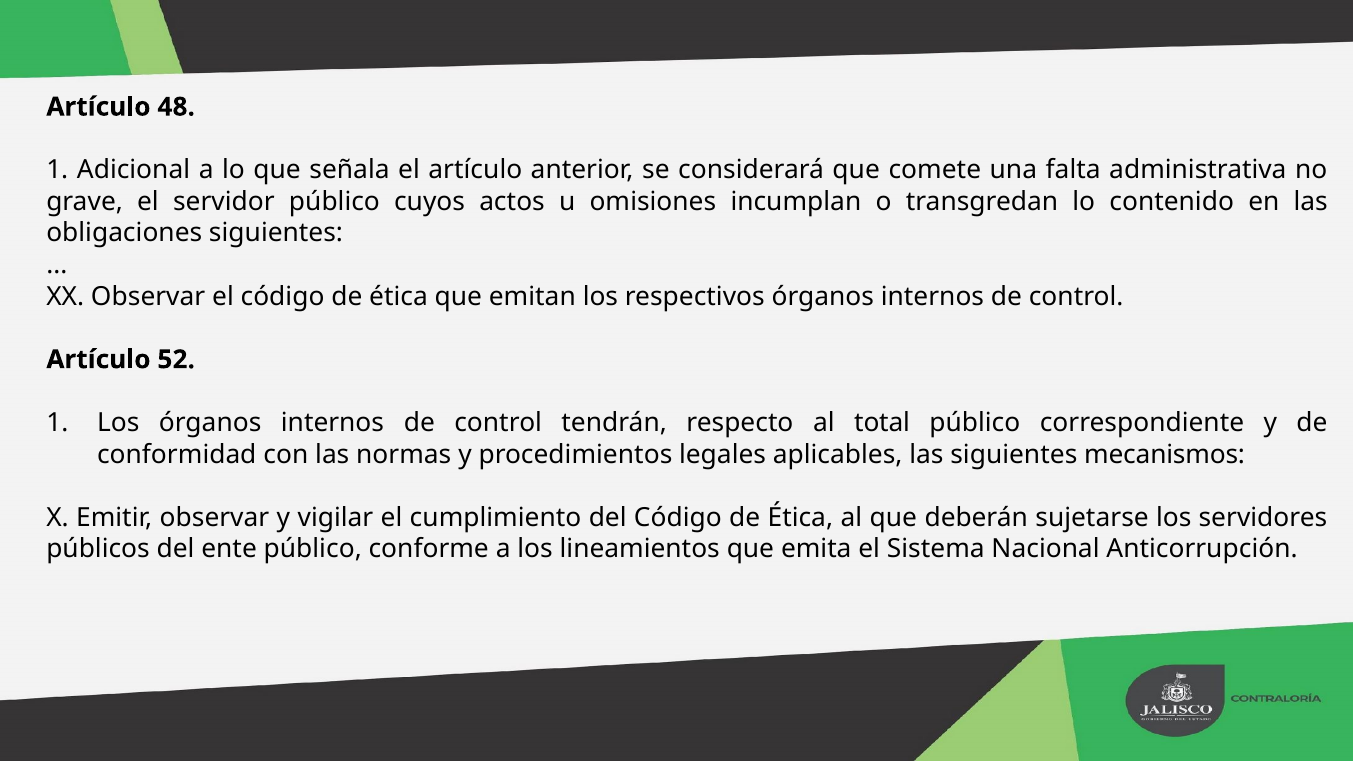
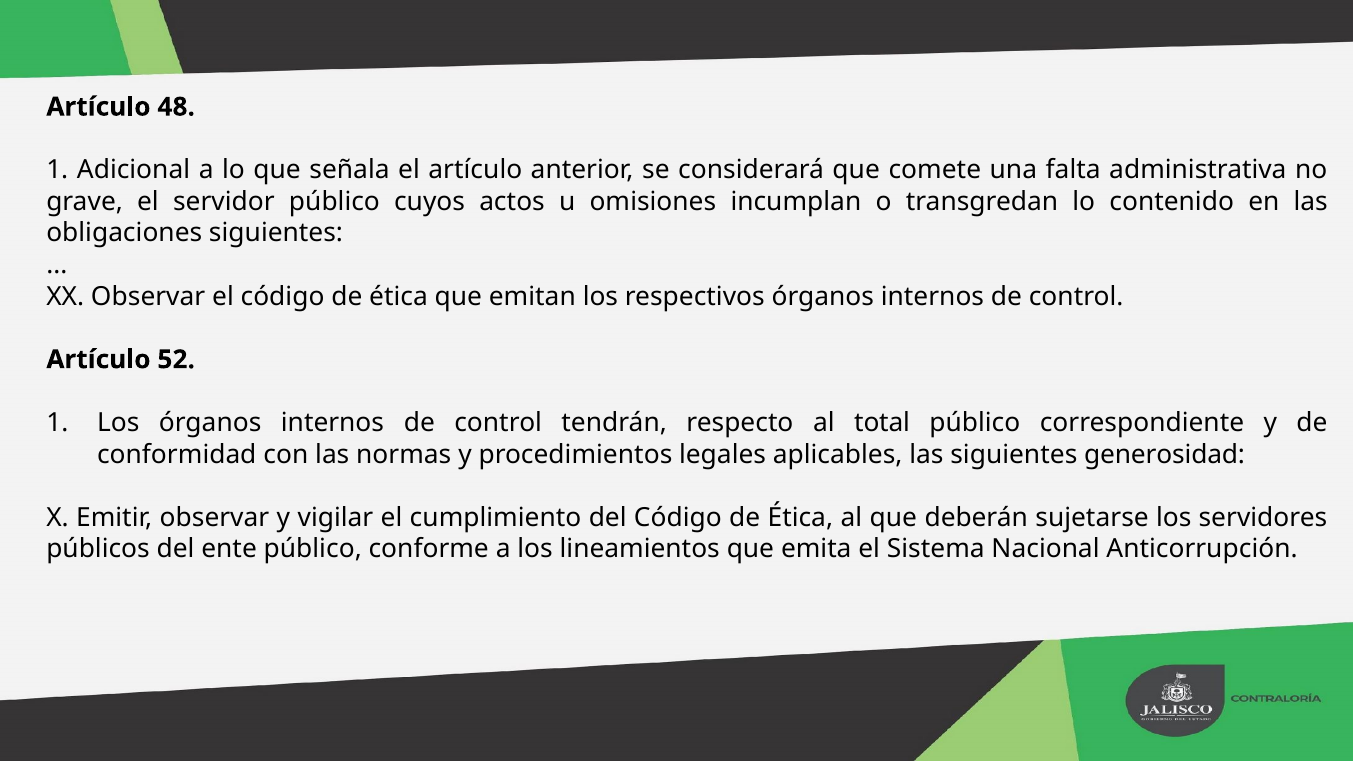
mecanismos: mecanismos -> generosidad (1165, 454)
